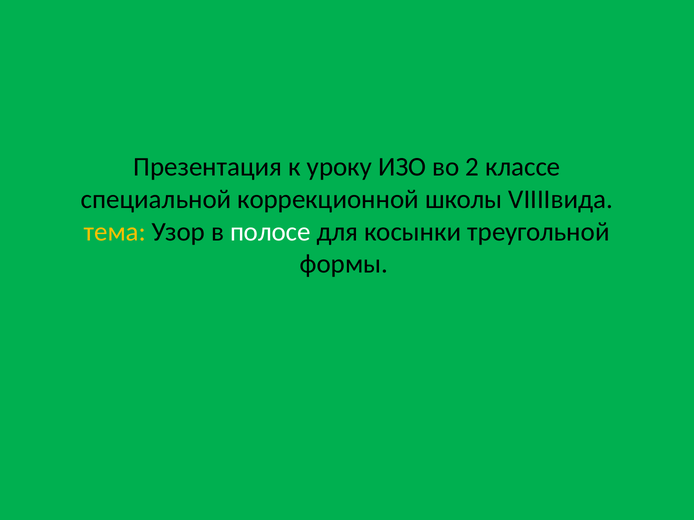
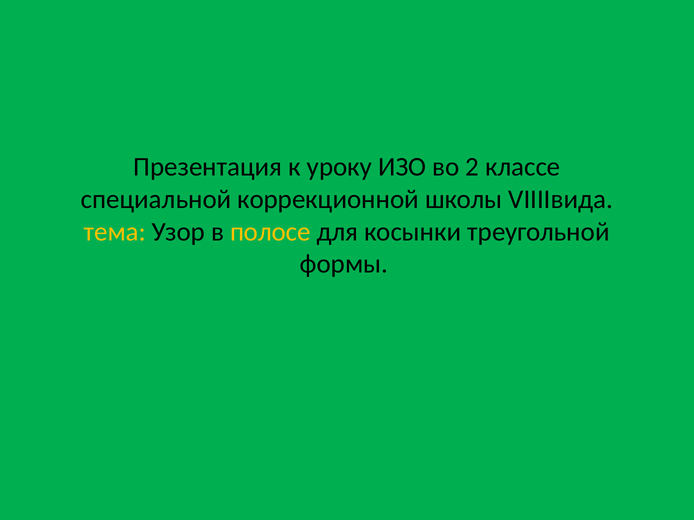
полосе colour: white -> yellow (270, 232)
